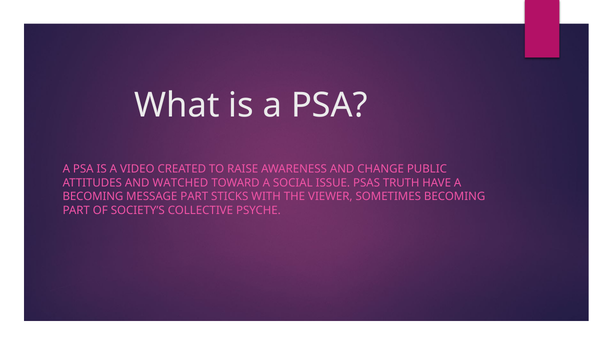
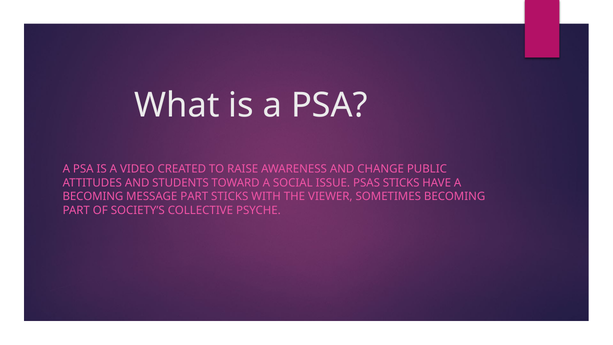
WATCHED: WATCHED -> STUDENTS (180, 183)
PSAS TRUTH: TRUTH -> STICKS (401, 183)
